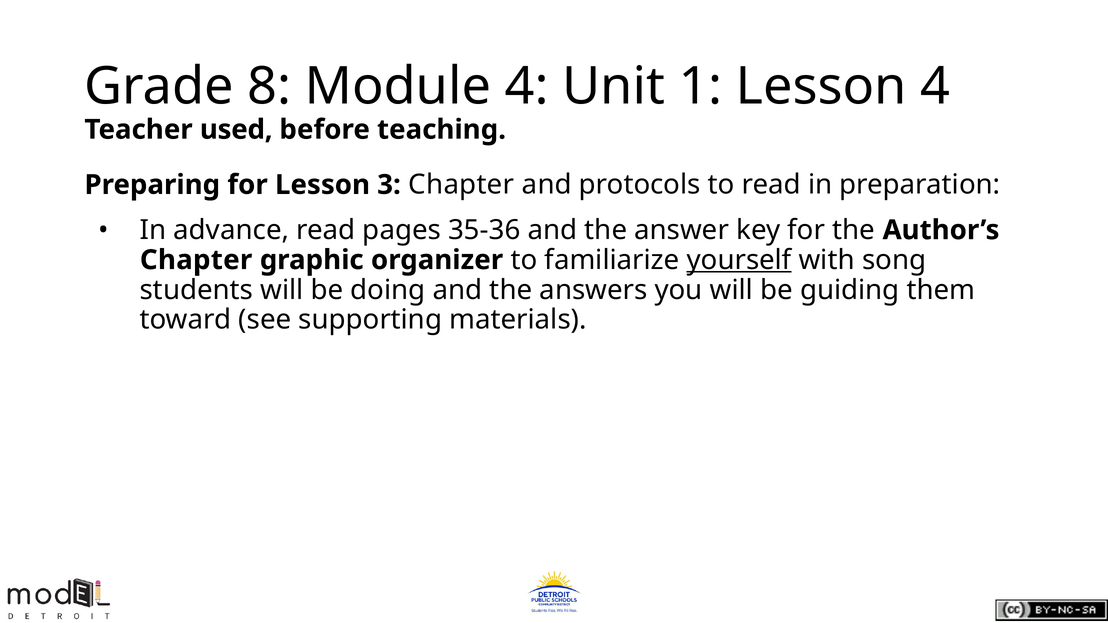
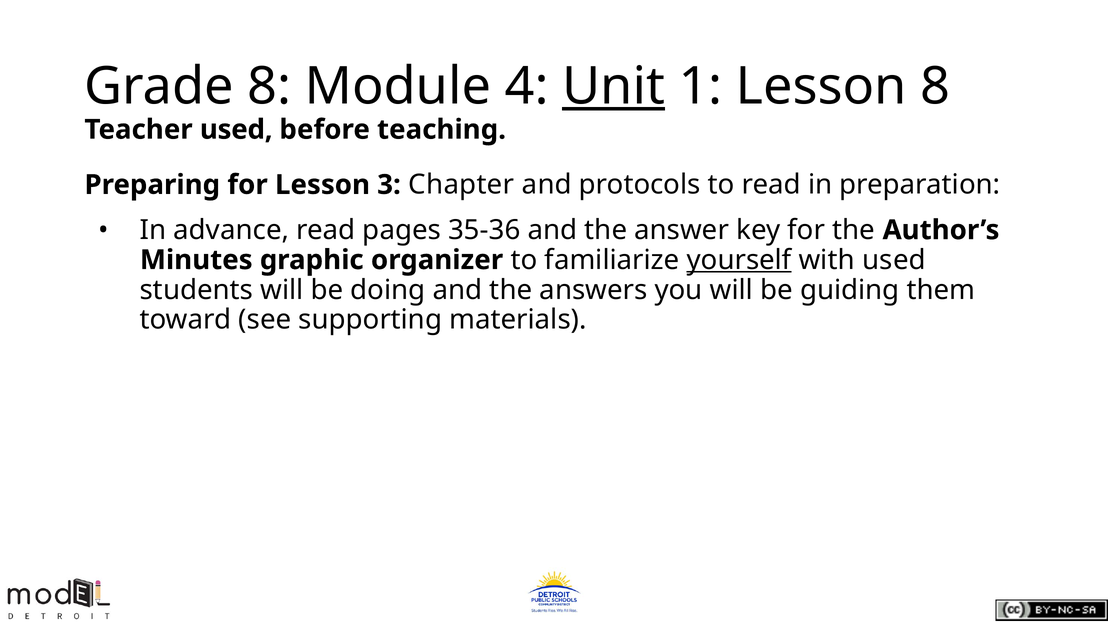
Unit underline: none -> present (614, 86)
Lesson 4: 4 -> 8 (935, 86)
Chapter: Chapter -> Minutes (196, 260)
with song: song -> used (894, 260)
